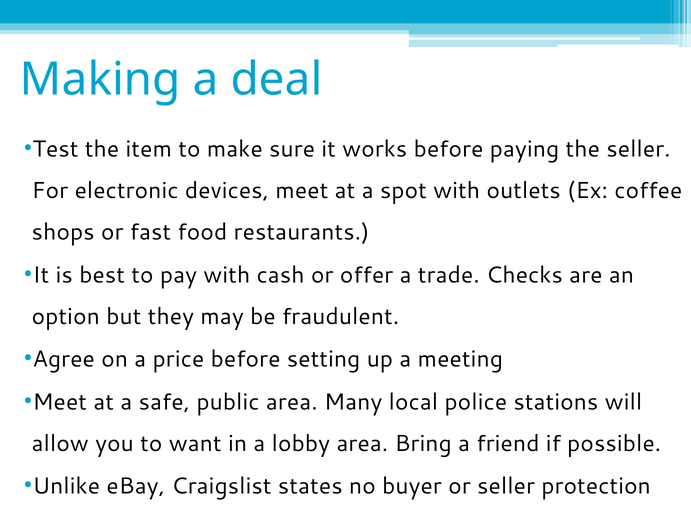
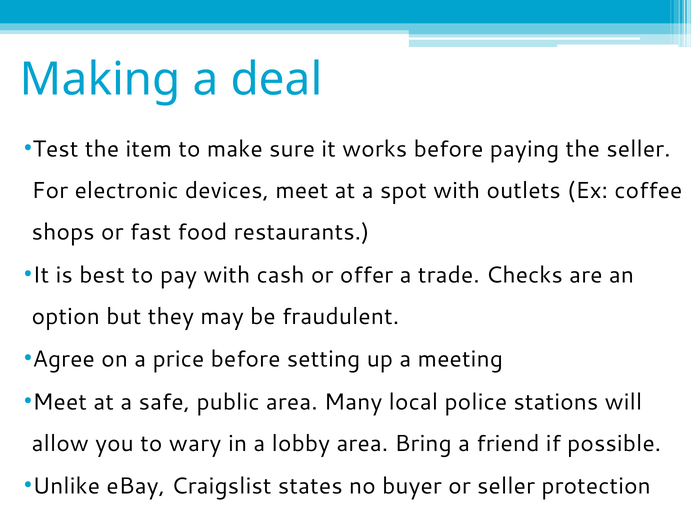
want: want -> wary (195, 443)
